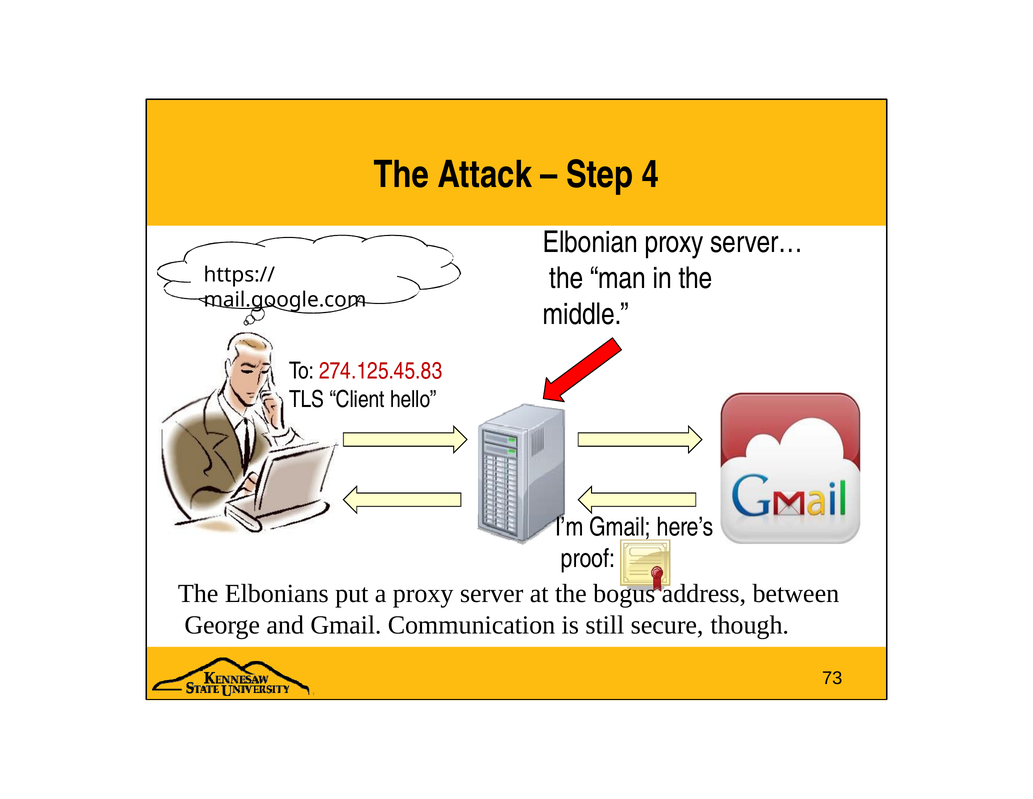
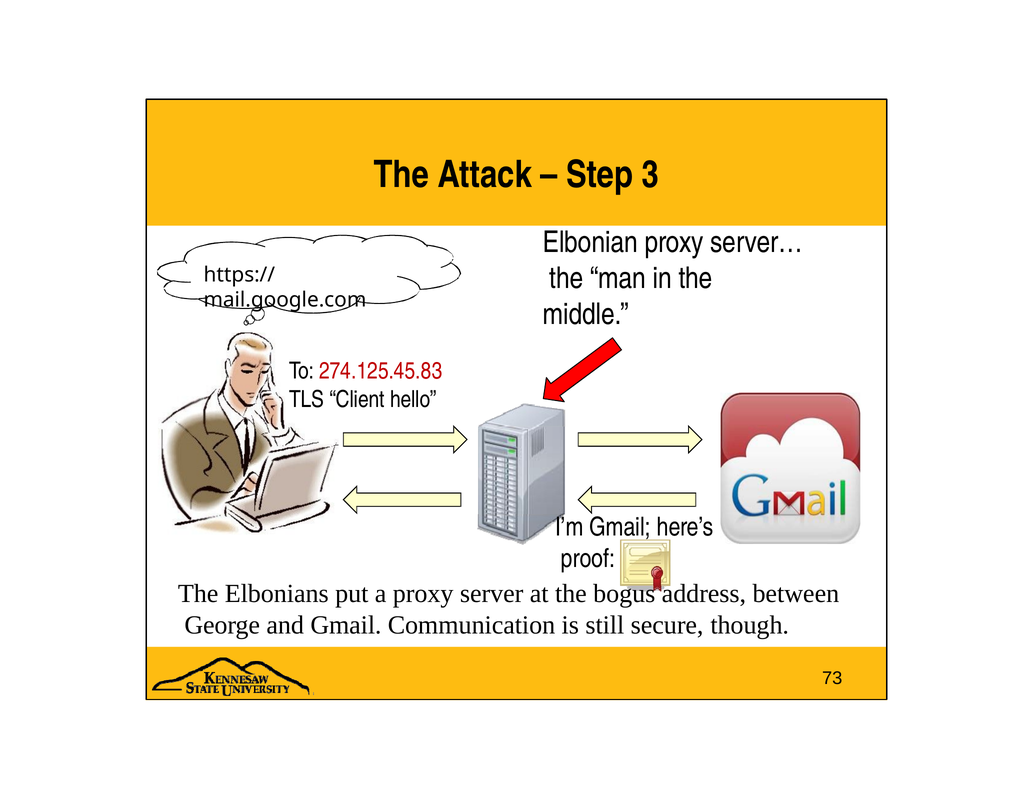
4: 4 -> 3 (650, 175)
